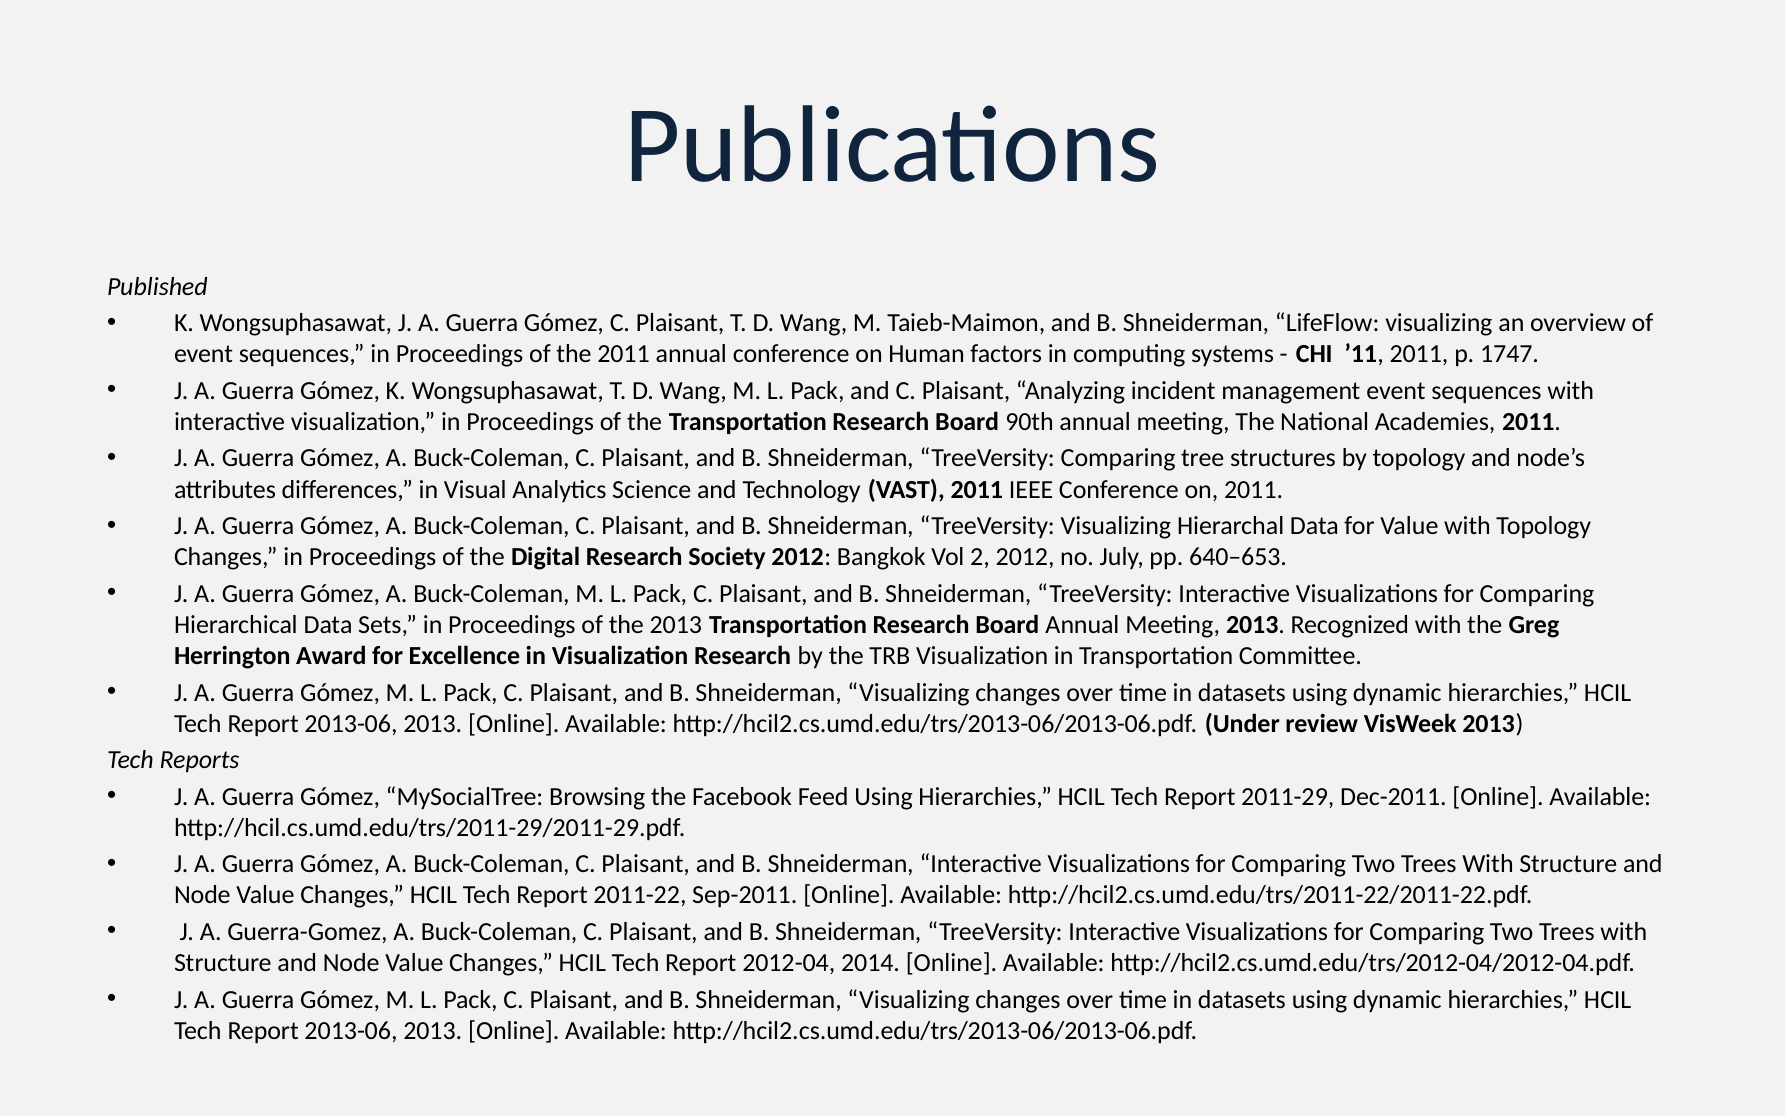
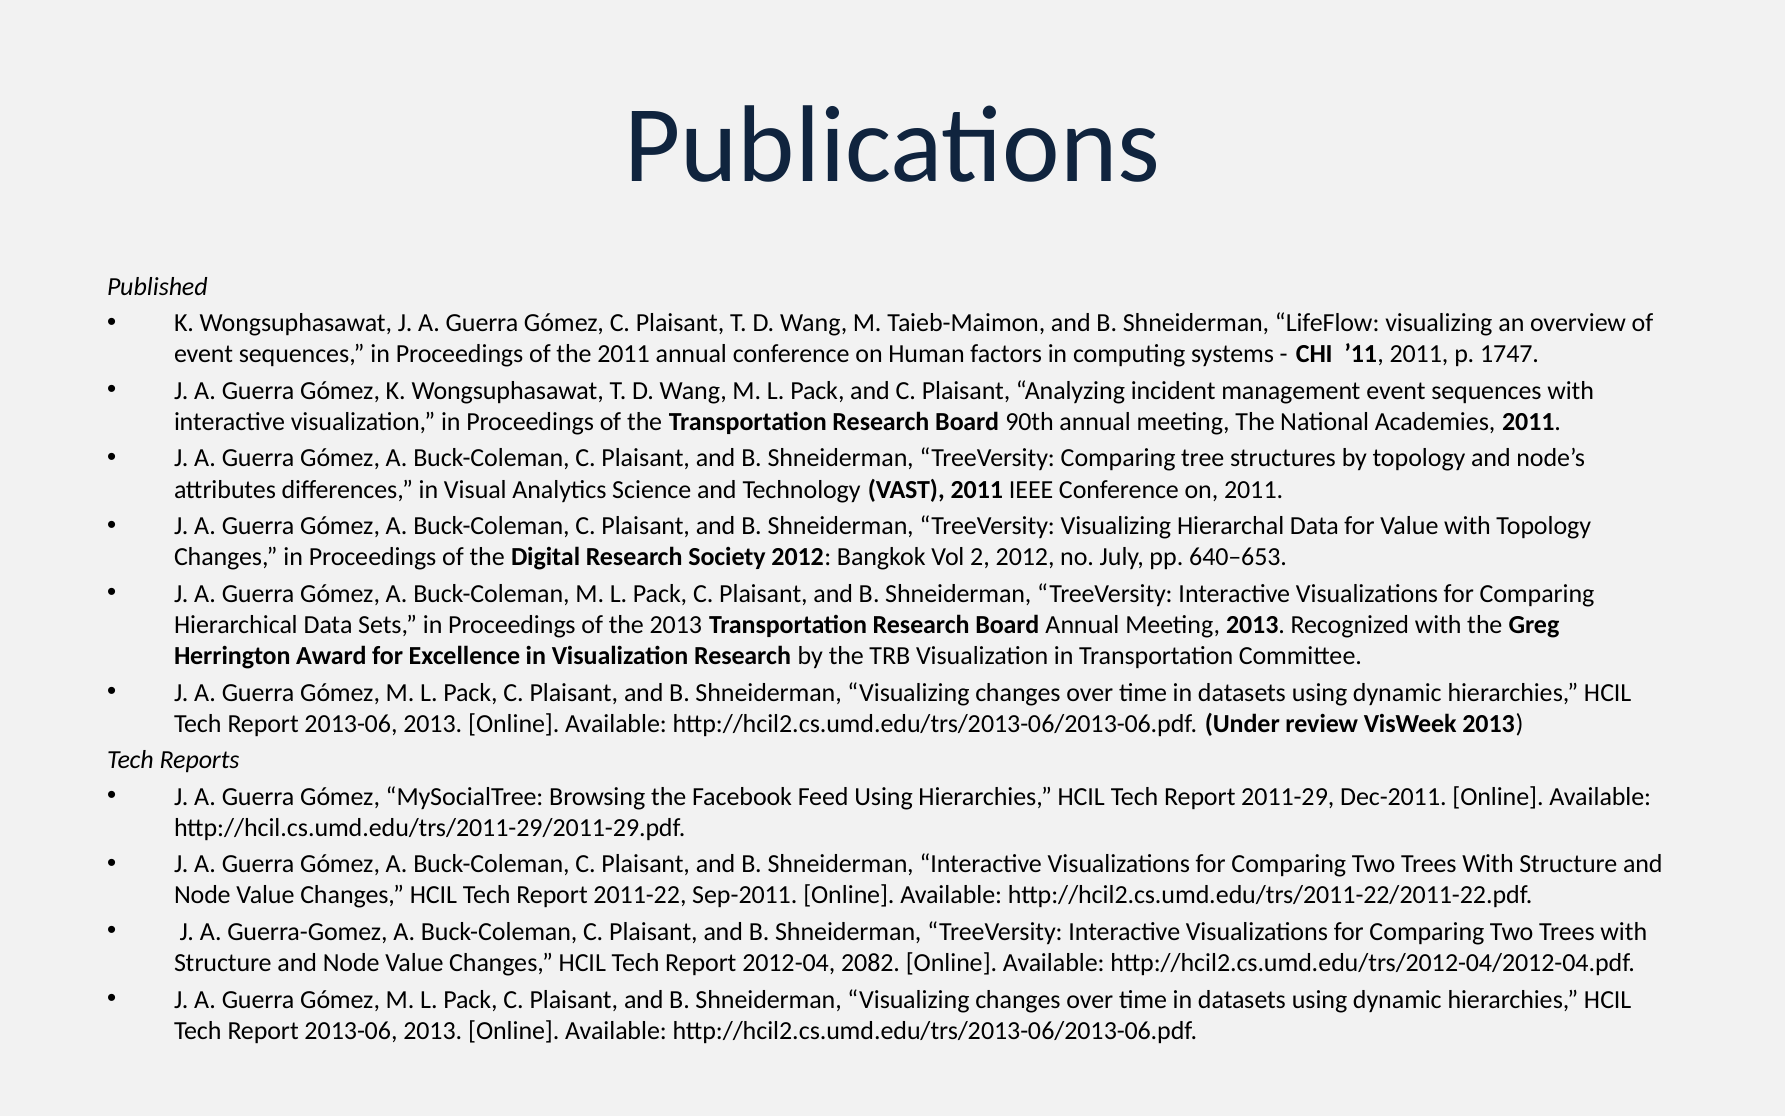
2014: 2014 -> 2082 (871, 963)
